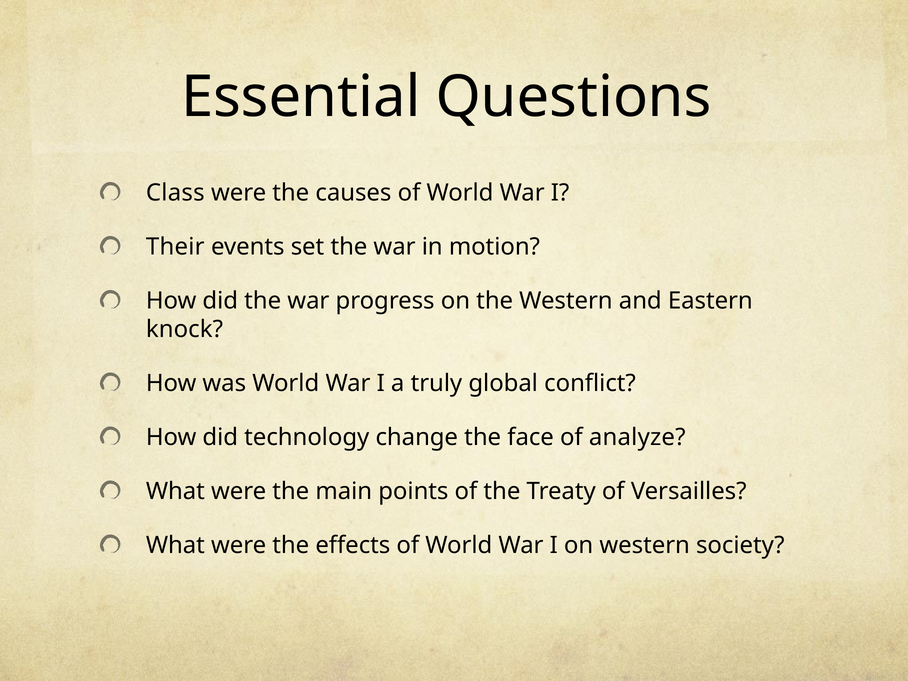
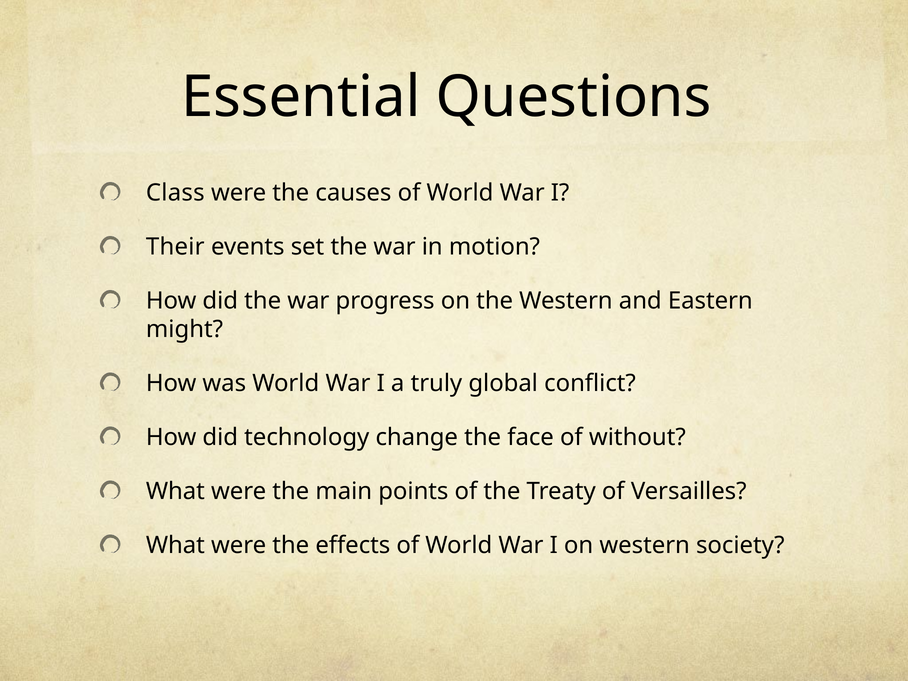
knock: knock -> might (185, 330)
analyze: analyze -> without (637, 438)
